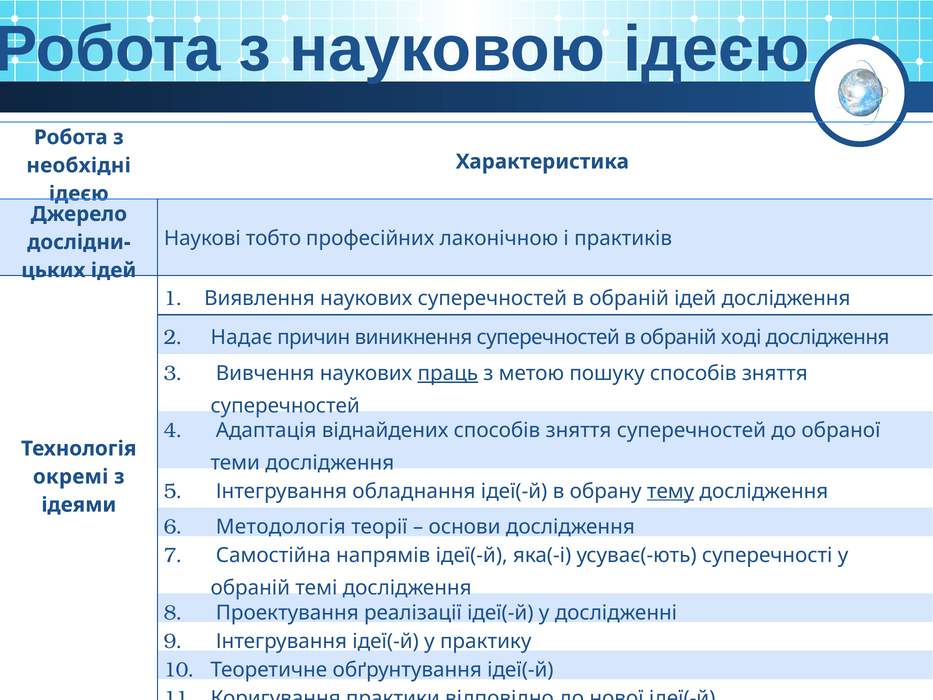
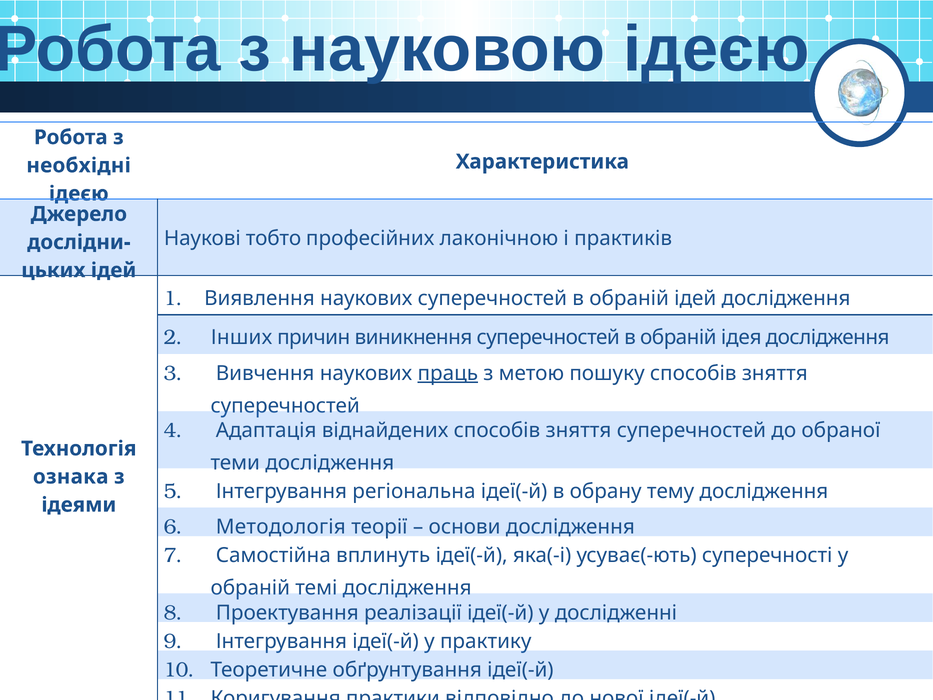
Надає: Надає -> Інших (242, 337)
ході: ході -> ідея (741, 337)
окремі: окремі -> ознака (71, 477)
обладнання: обладнання -> регіональна (414, 491)
тему underline: present -> none (671, 491)
напрямів: напрямів -> вплинуть (383, 555)
